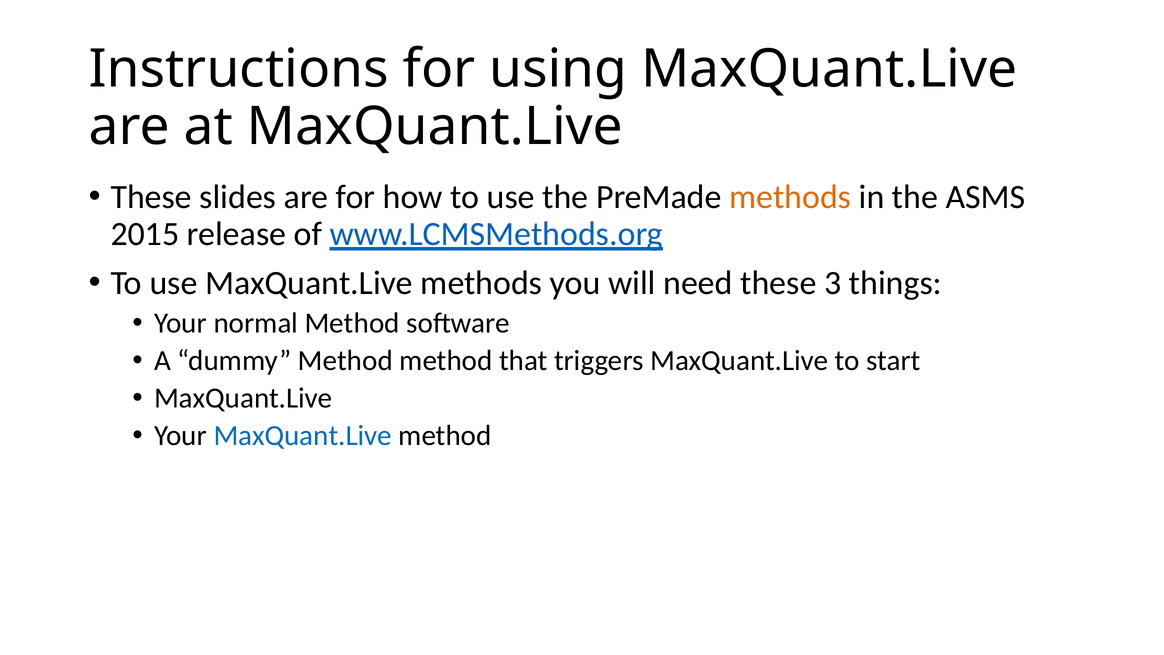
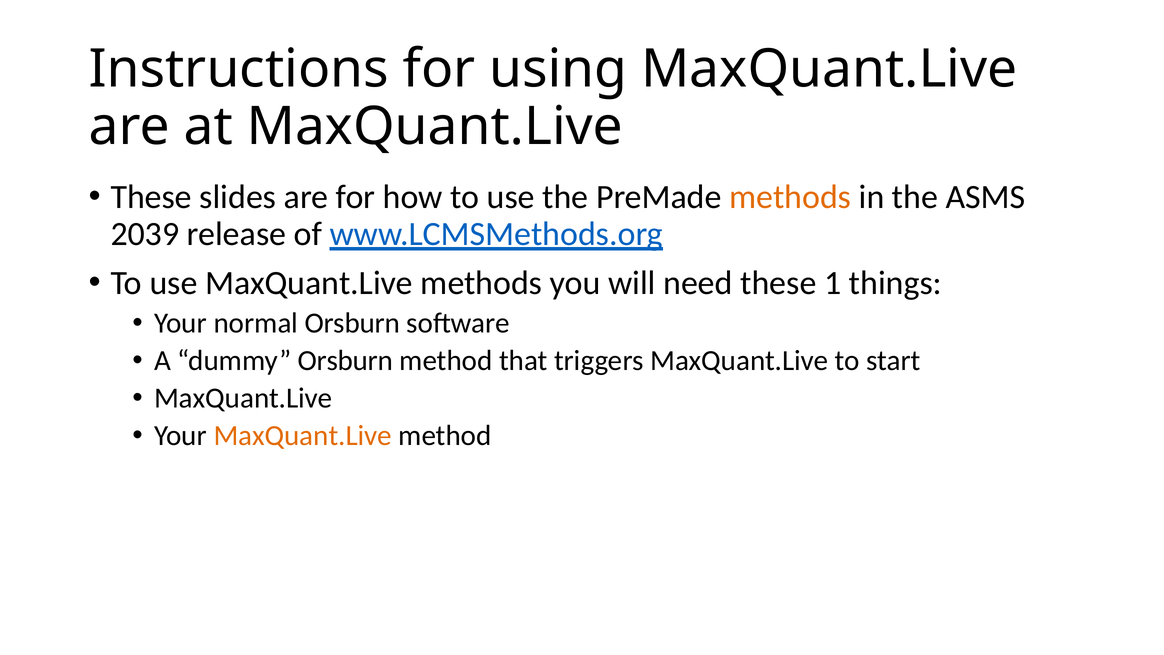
2015: 2015 -> 2039 (145, 234)
3: 3 -> 1 (833, 283)
normal Method: Method -> Orsburn (352, 323)
dummy Method: Method -> Orsburn (345, 361)
MaxQuant.Live colour: blue -> orange (303, 435)
